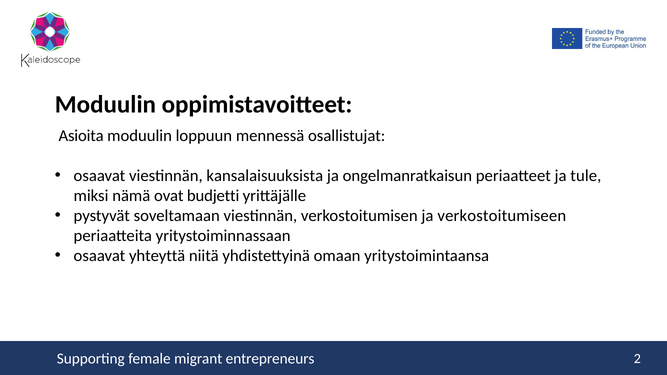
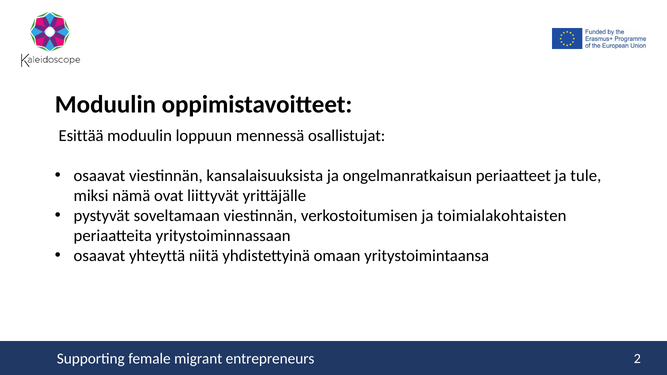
Asioita: Asioita -> Esittää (81, 136)
budjetti: budjetti -> liittyvät (213, 196)
verkostoitumiseen: verkostoitumiseen -> toimialakohtaisten (502, 216)
